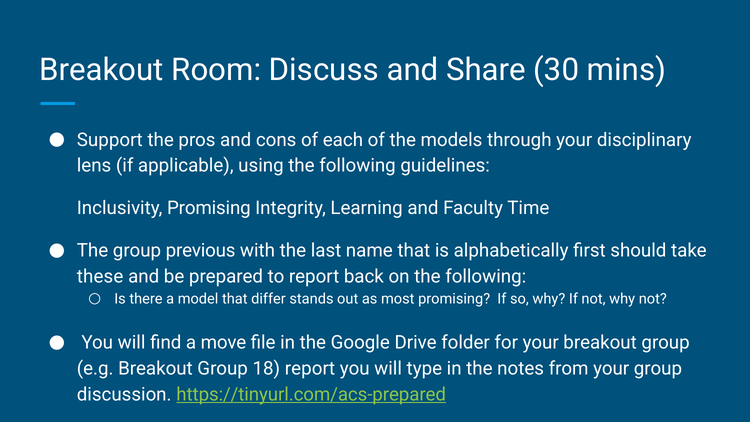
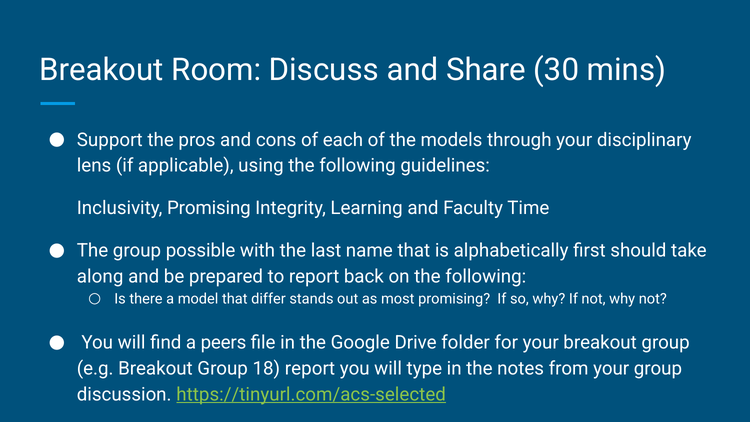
previous: previous -> possible (201, 251)
these: these -> along (100, 277)
move: move -> peers (223, 343)
https://tinyurl.com/acs-prepared: https://tinyurl.com/acs-prepared -> https://tinyurl.com/acs-selected (311, 394)
